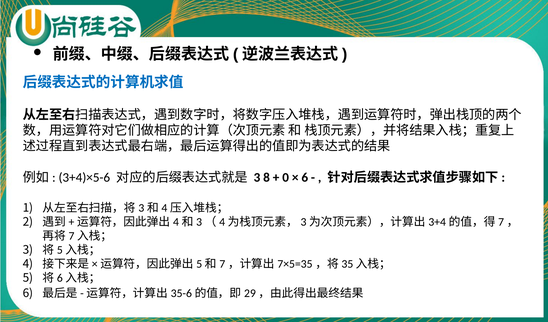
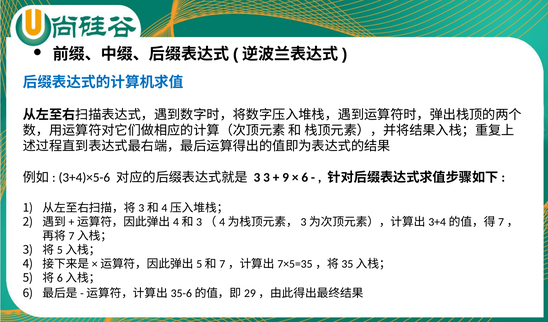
3 8: 8 -> 3 (266, 178)
0: 0 -> 9 (286, 178)
